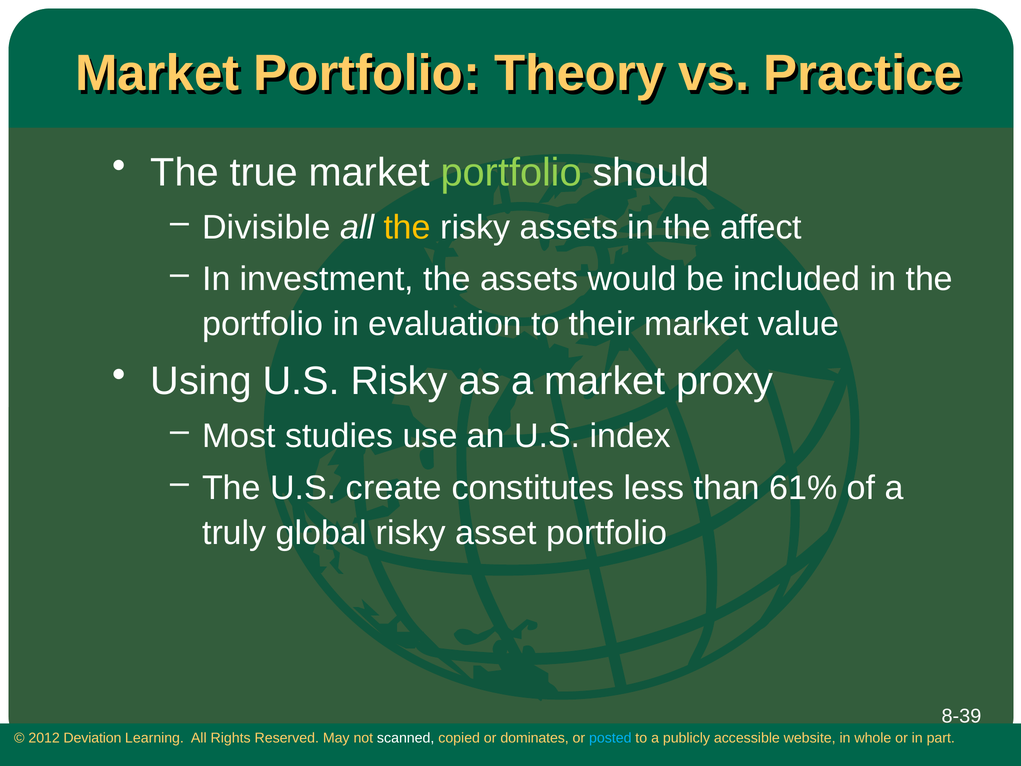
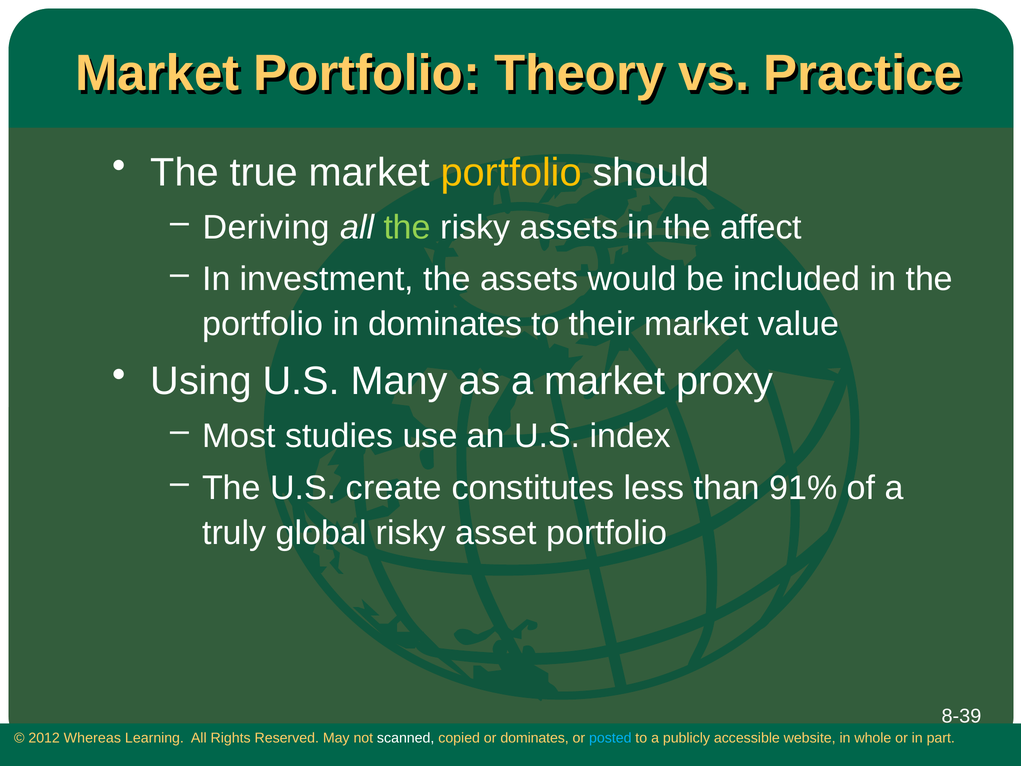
portfolio colour: light green -> yellow (511, 173)
Divisible: Divisible -> Deriving (266, 227)
the colour: yellow -> light green (407, 227)
in evaluation: evaluation -> dominates (445, 324)
U.S Risky: Risky -> Many (399, 381)
61%: 61% -> 91% (803, 488)
Deviation: Deviation -> Whereas (92, 738)
